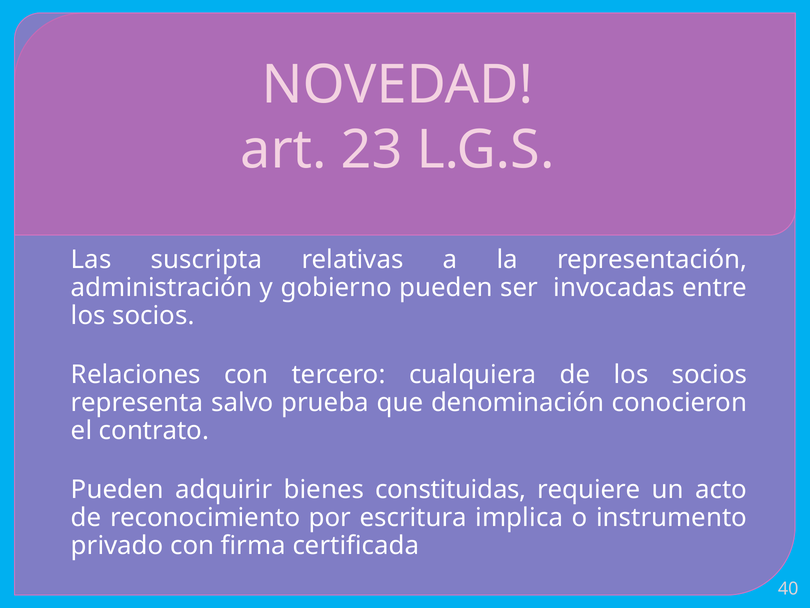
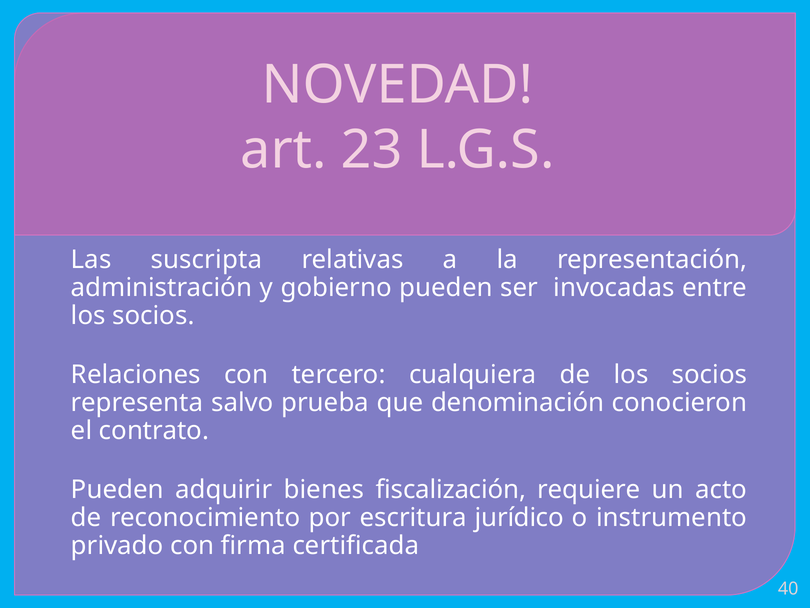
constituidas: constituidas -> fiscalización (451, 489)
implica: implica -> jurídico (519, 517)
